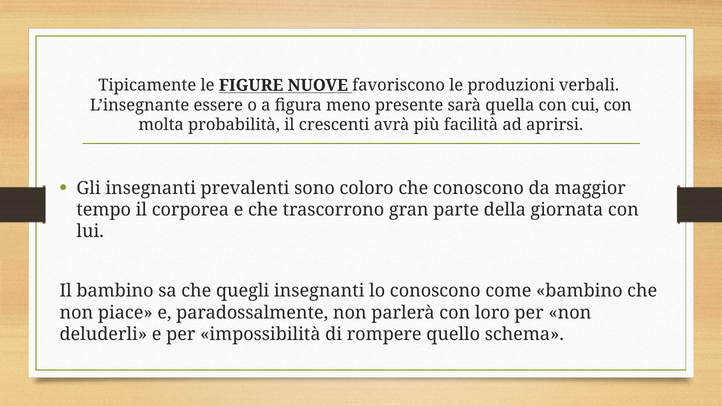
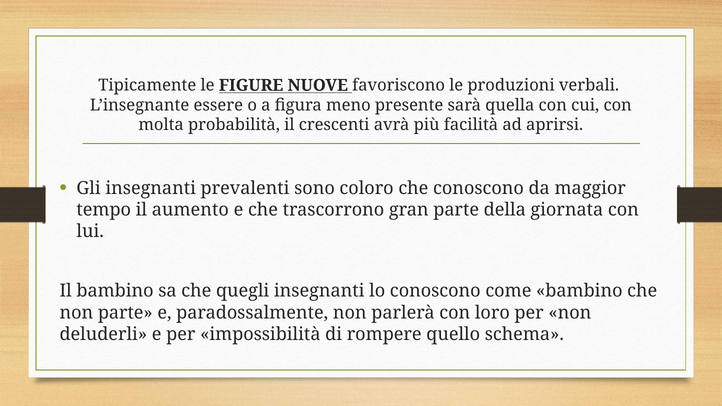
corporea: corporea -> aumento (190, 210)
non piace: piace -> parte (125, 313)
